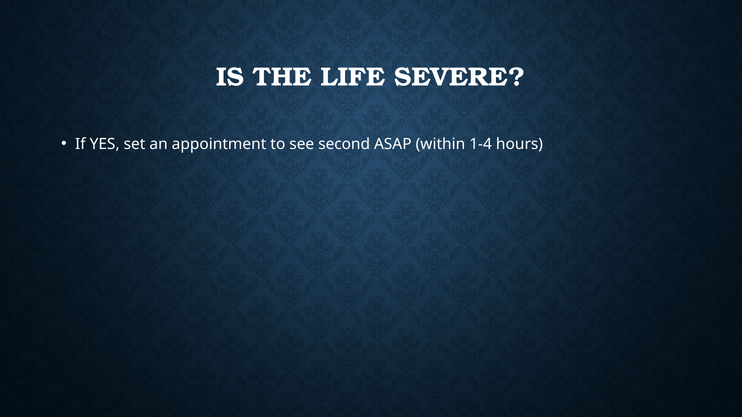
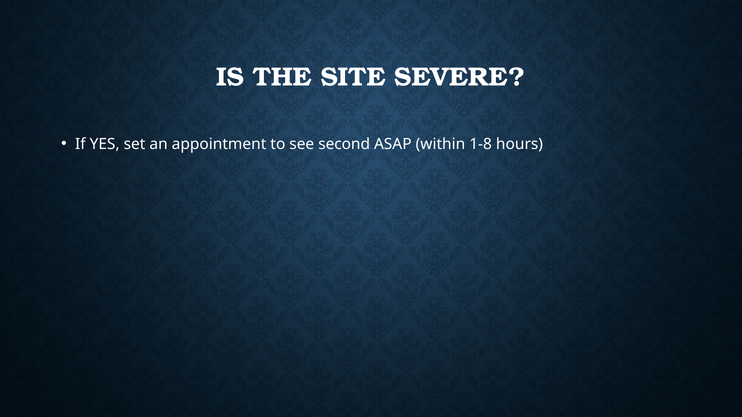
LIFE: LIFE -> SITE (353, 77)
1-4: 1-4 -> 1-8 (481, 144)
